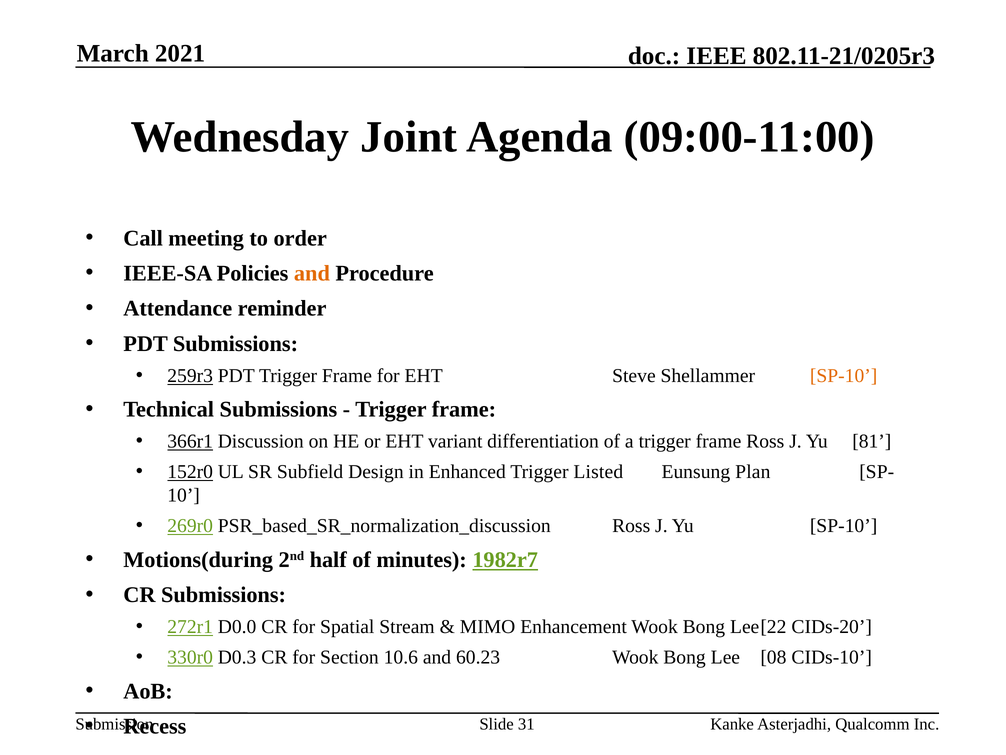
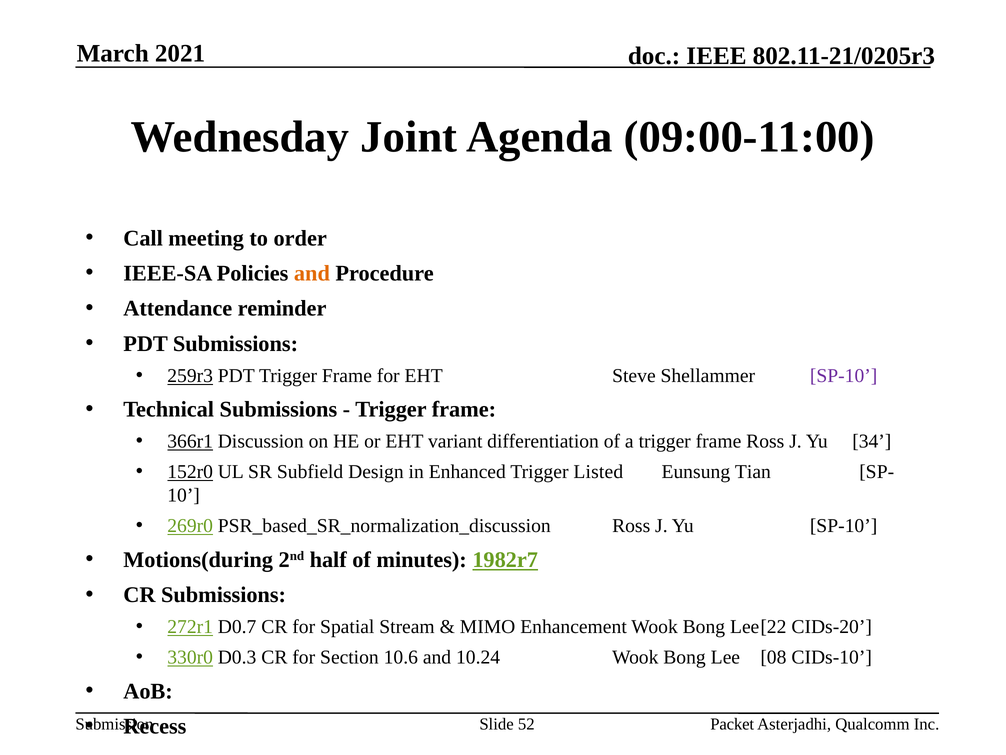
SP-10 colour: orange -> purple (844, 376)
81: 81 -> 34 (872, 441)
Plan: Plan -> Tian (753, 472)
D0.0: D0.0 -> D0.7 (237, 626)
60.23: 60.23 -> 10.24 (478, 657)
31: 31 -> 52 (526, 724)
Kanke: Kanke -> Packet (732, 724)
